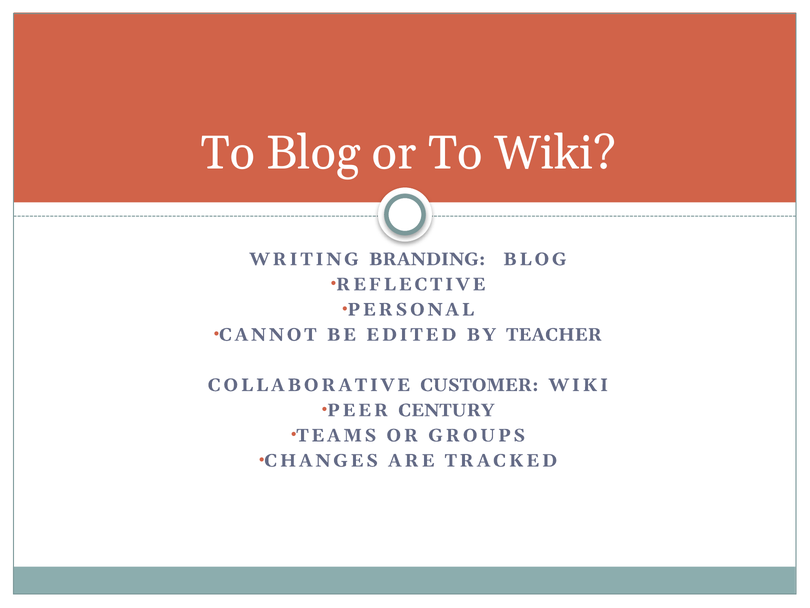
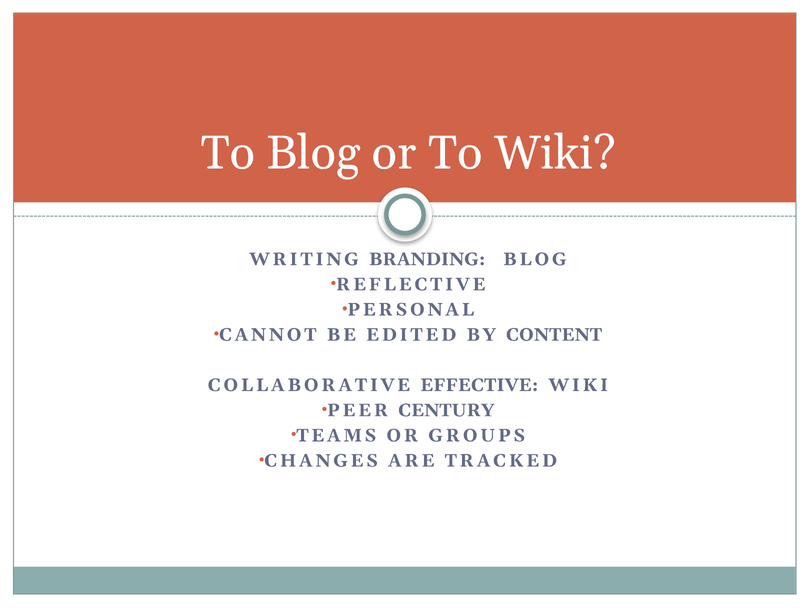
TEACHER: TEACHER -> CONTENT (554, 334)
CUSTOMER: CUSTOMER -> EFFECTIVE (479, 385)
